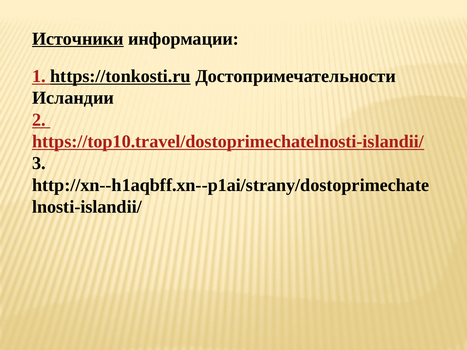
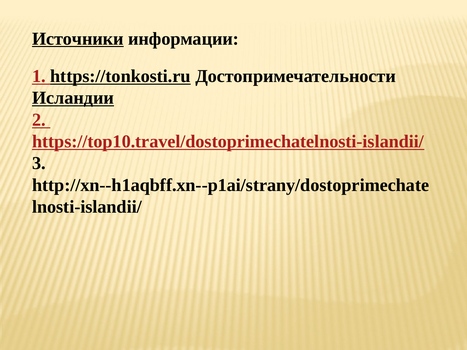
Исландии underline: none -> present (73, 98)
